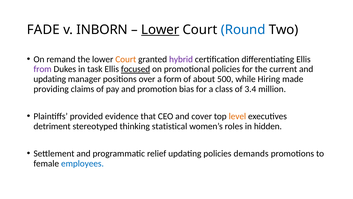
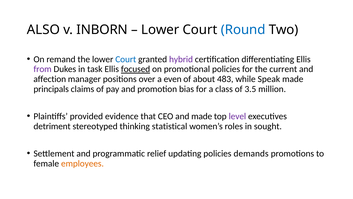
FADE: FADE -> ALSO (43, 30)
Lower underline: present -> none (160, 30)
Court colour: orange -> blue (126, 59)
updating: updating -> affection (50, 79)
form: form -> even (173, 79)
500: 500 -> 483 (225, 79)
Hiring: Hiring -> Speak (269, 79)
providing: providing -> principals (51, 89)
3.4: 3.4 -> 3.5 (250, 89)
and cover: cover -> made (202, 116)
level colour: orange -> purple (237, 116)
hidden: hidden -> sought (268, 126)
employees colour: blue -> orange (82, 163)
